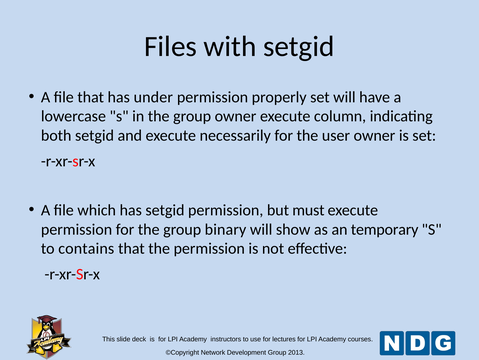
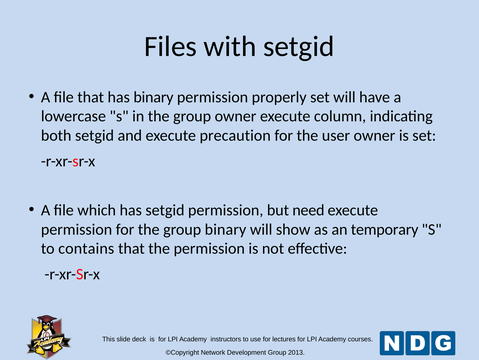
has under: under -> binary (153, 97)
necessarily: necessarily -> precaution (235, 135)
must: must -> need (308, 210)
